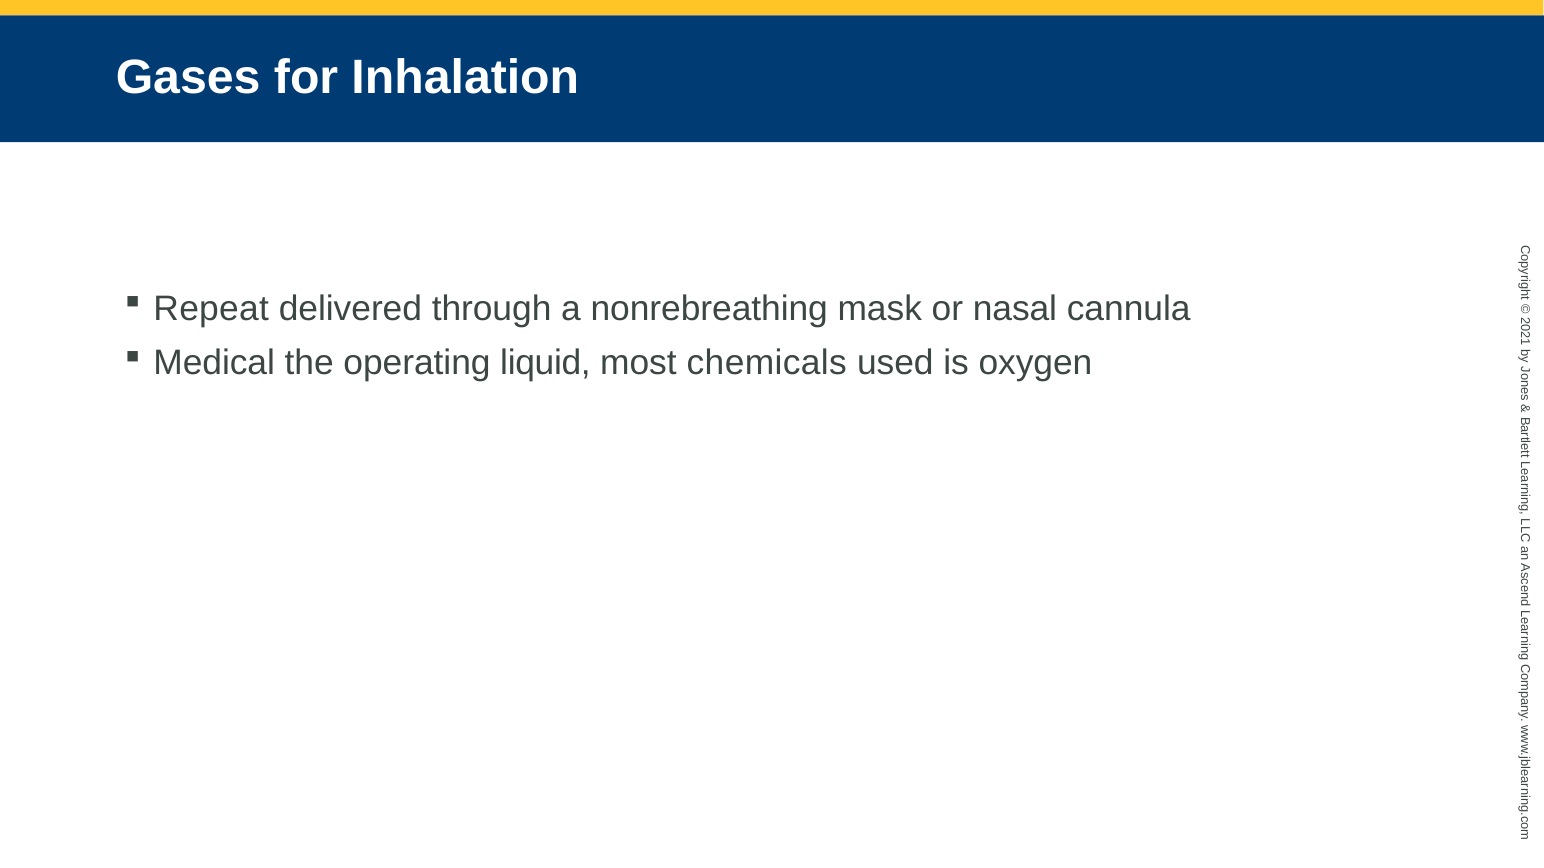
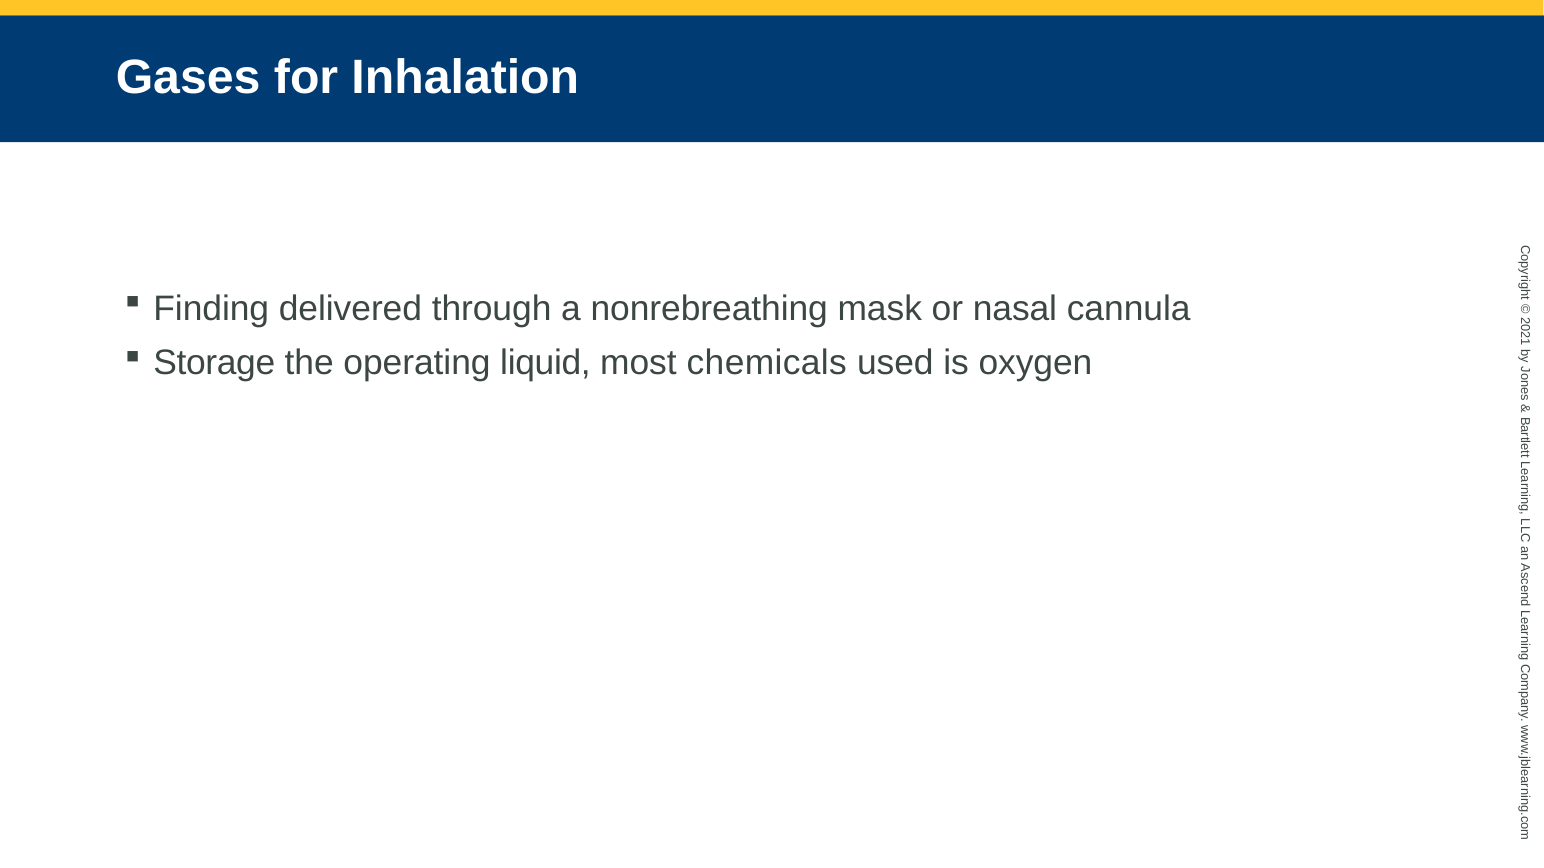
Repeat: Repeat -> Finding (211, 309)
Medical: Medical -> Storage (214, 363)
